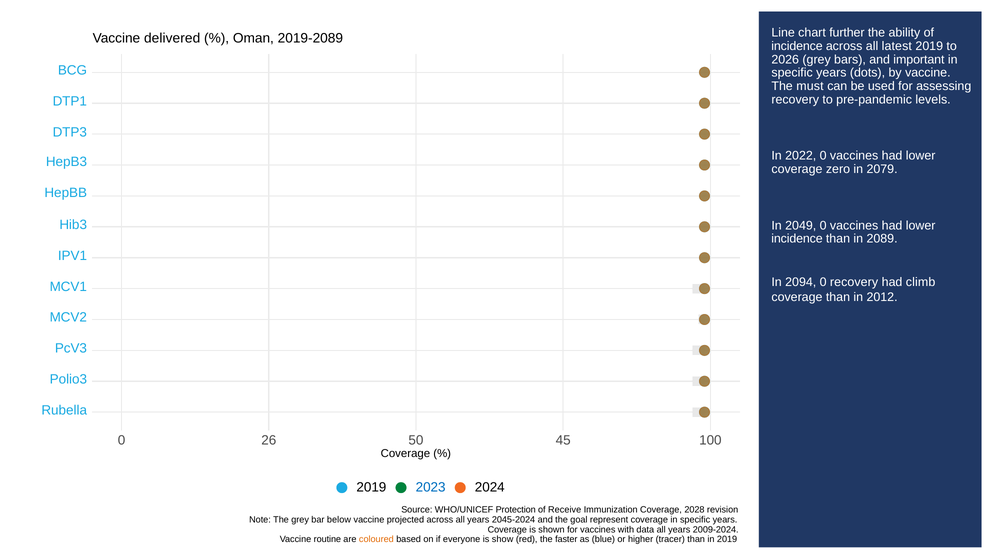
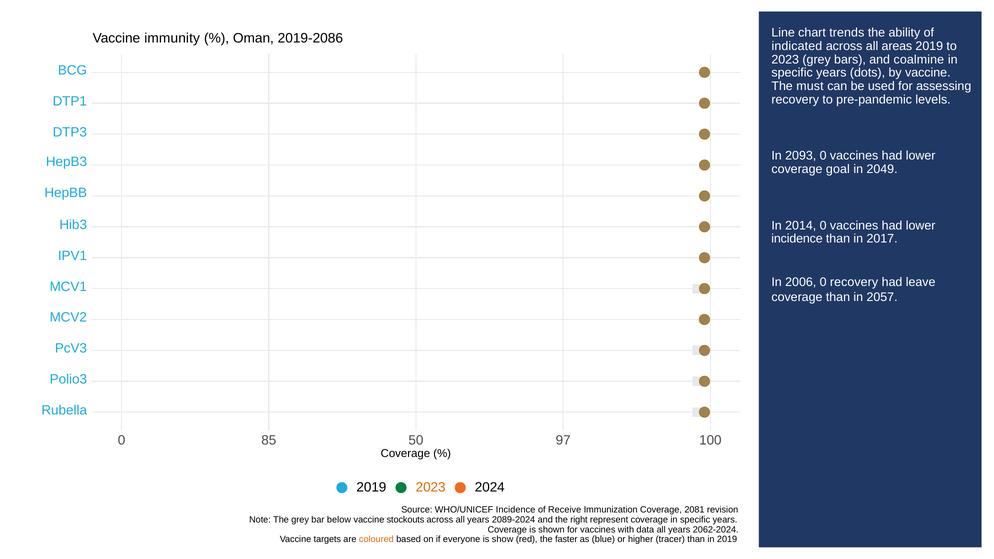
further: further -> trends (847, 33)
delivered: delivered -> immunity (172, 38)
2019-2089: 2019-2089 -> 2019-2086 (310, 38)
incidence: incidence -> indicated (797, 46)
latest: latest -> areas (897, 46)
2026: 2026 -> 2023 (785, 60)
important: important -> coalmine (919, 60)
2022: 2022 -> 2093 (801, 156)
zero: zero -> goal (838, 169)
2079: 2079 -> 2049 (882, 169)
2049: 2049 -> 2014 (801, 226)
2089: 2089 -> 2017 (882, 239)
2094: 2094 -> 2006 (801, 282)
climb: climb -> leave (921, 282)
2012: 2012 -> 2057 (882, 297)
26: 26 -> 85 (269, 440)
45: 45 -> 97 (563, 440)
2023 colour: blue -> orange (431, 487)
WHO/UNICEF Protection: Protection -> Incidence (516, 510)
2028: 2028 -> 2081 (694, 510)
projected: projected -> stockouts (405, 520)
2045-2024: 2045-2024 -> 2089-2024 (514, 520)
goal: goal -> right (579, 520)
2009-2024: 2009-2024 -> 2062-2024 (716, 530)
routine: routine -> targets (327, 540)
